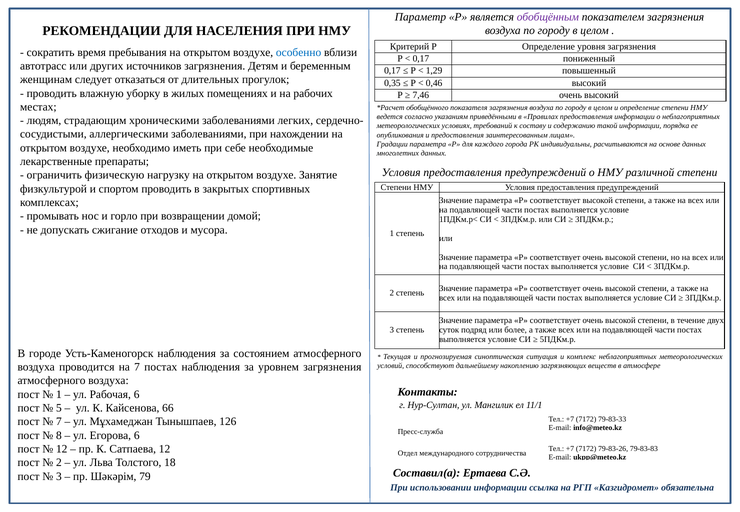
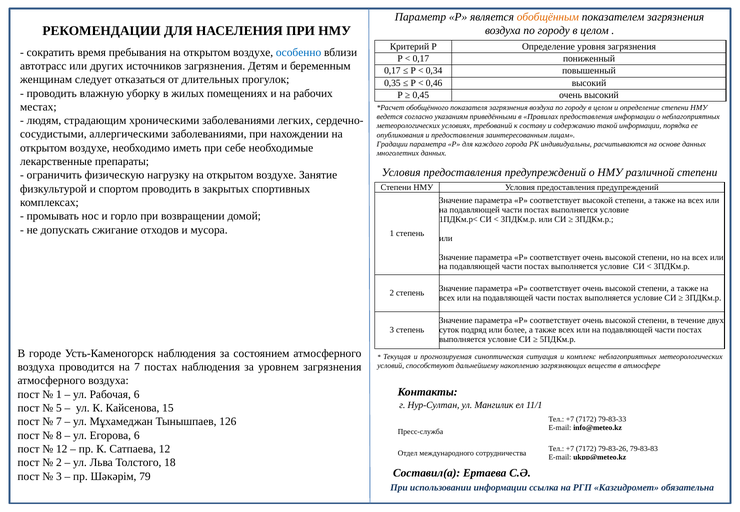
обобщённым colour: purple -> orange (548, 17)
1,29: 1,29 -> 0,34 (434, 71)
7,46: 7,46 -> 0,45 (421, 95)
66: 66 -> 15 (168, 408)
